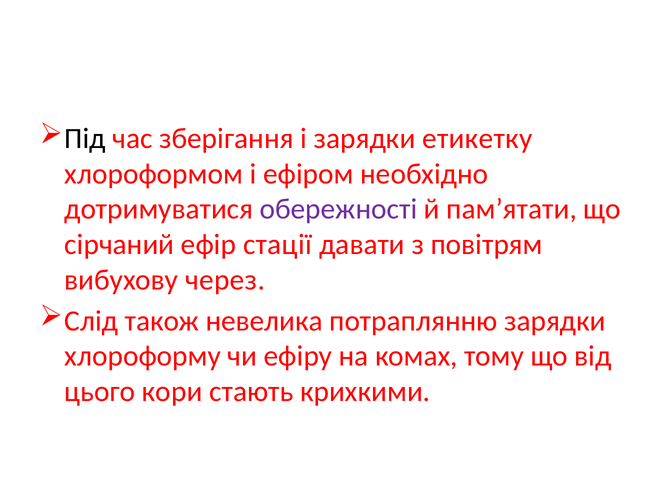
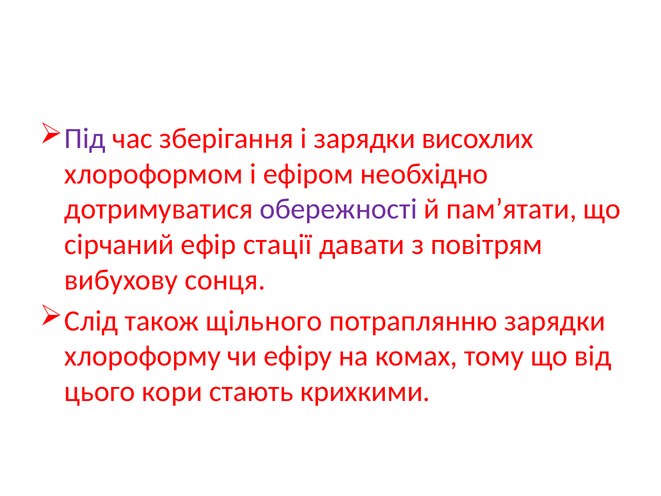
Під colour: black -> purple (85, 139)
етикетку: етикетку -> висохлих (478, 139)
через: через -> сонця (225, 280)
невелика: невелика -> щільного (264, 321)
